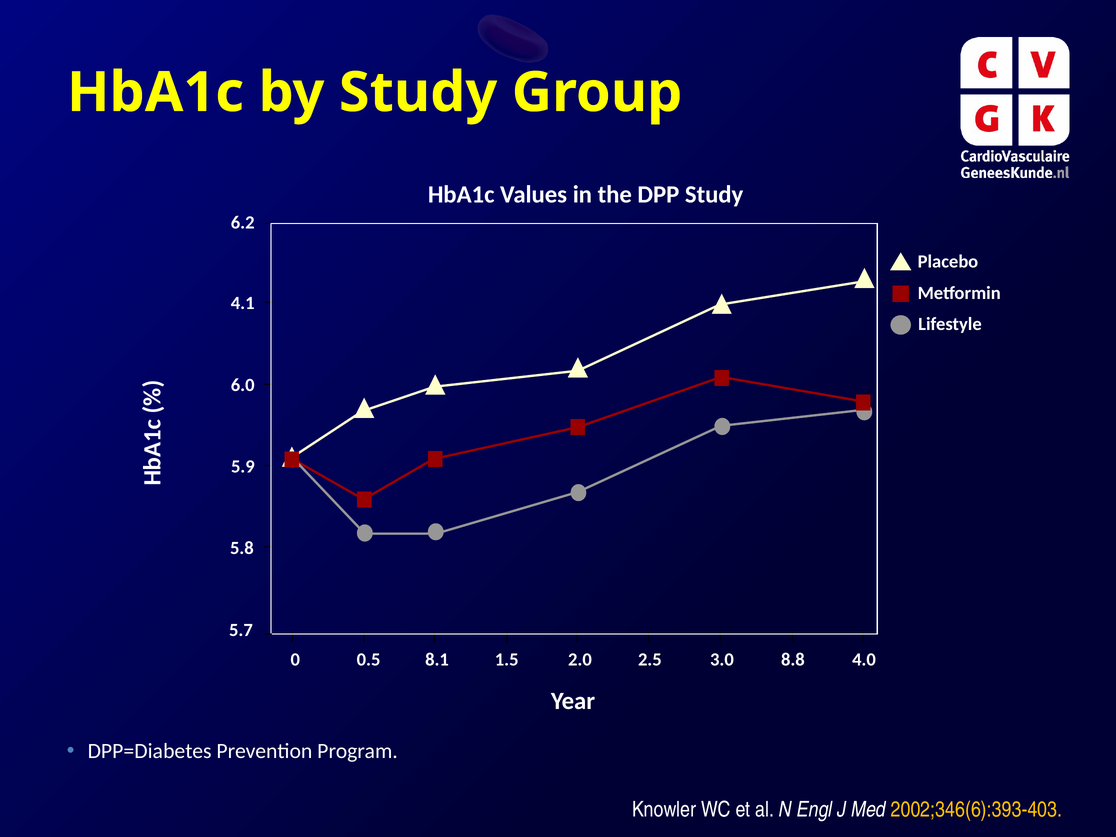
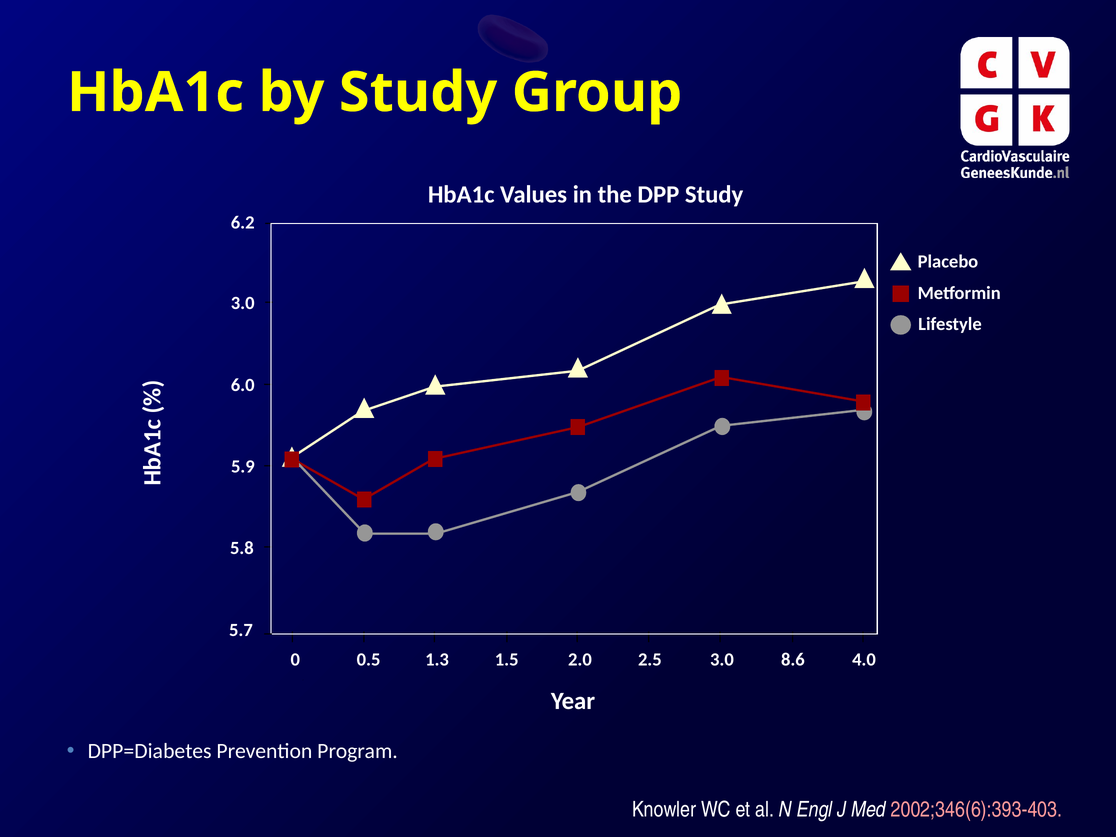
4.1: 4.1 -> 3.0 (243, 303)
8.1: 8.1 -> 1.3 (437, 660)
8.8: 8.8 -> 8.6 (793, 660)
2002;346(6):393-403 colour: yellow -> pink (977, 810)
